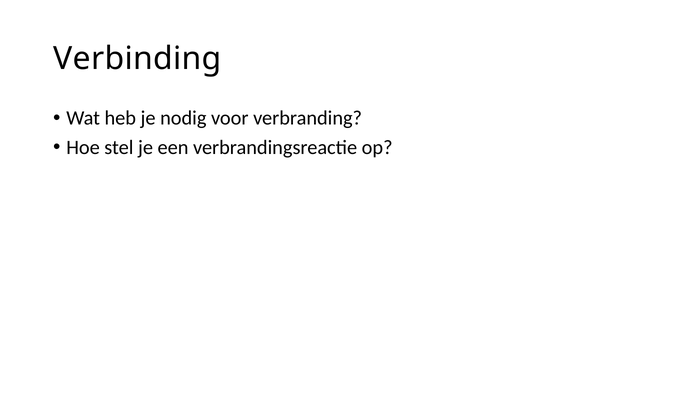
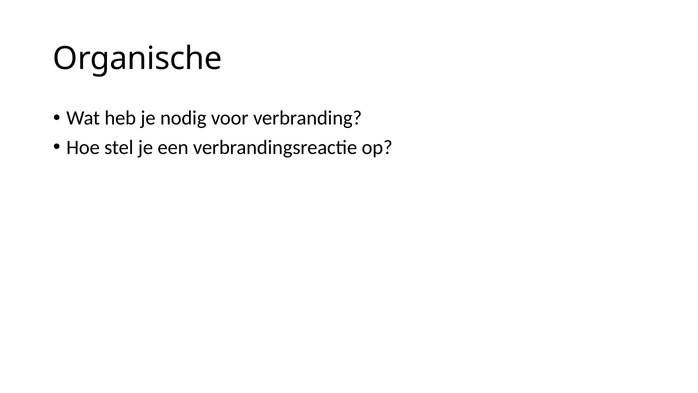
Verbinding: Verbinding -> Organische (138, 59)
